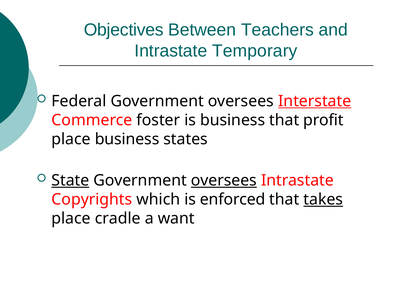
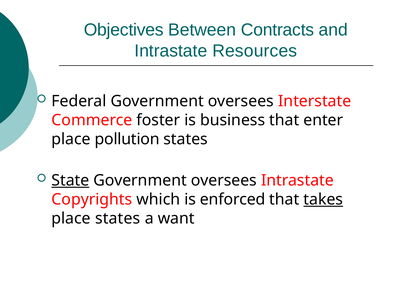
Teachers: Teachers -> Contracts (278, 30)
Temporary: Temporary -> Resources (255, 51)
Interstate underline: present -> none (315, 101)
profit: profit -> enter (323, 120)
place business: business -> pollution (127, 139)
oversees underline: present -> none (224, 180)
place cradle: cradle -> states (118, 218)
